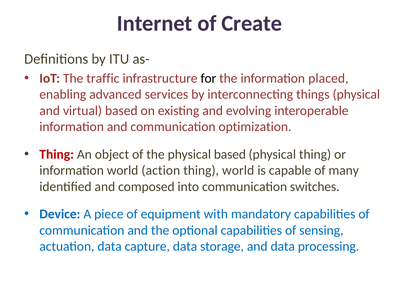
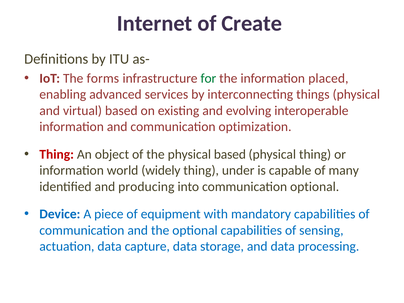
traffic: traffic -> forms (103, 78)
for colour: black -> green (208, 78)
action: action -> widely (161, 170)
thing world: world -> under (238, 170)
composed: composed -> producing (146, 187)
communication switches: switches -> optional (315, 187)
